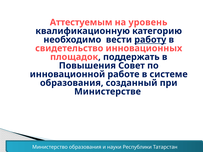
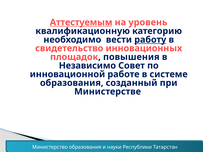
Аттестуемым underline: none -> present (81, 22)
поддержать: поддержать -> повышения (131, 57)
Повышения: Повышения -> Независимо (87, 66)
